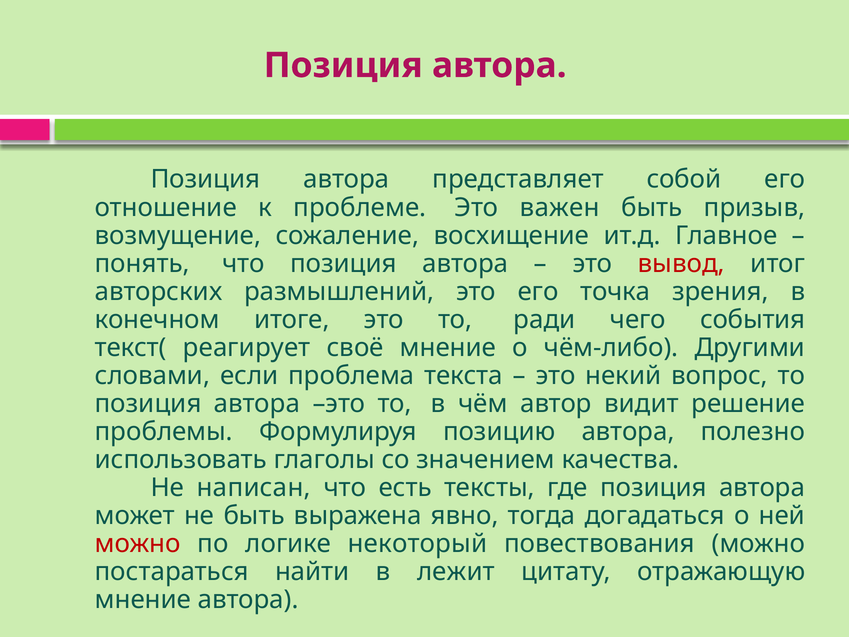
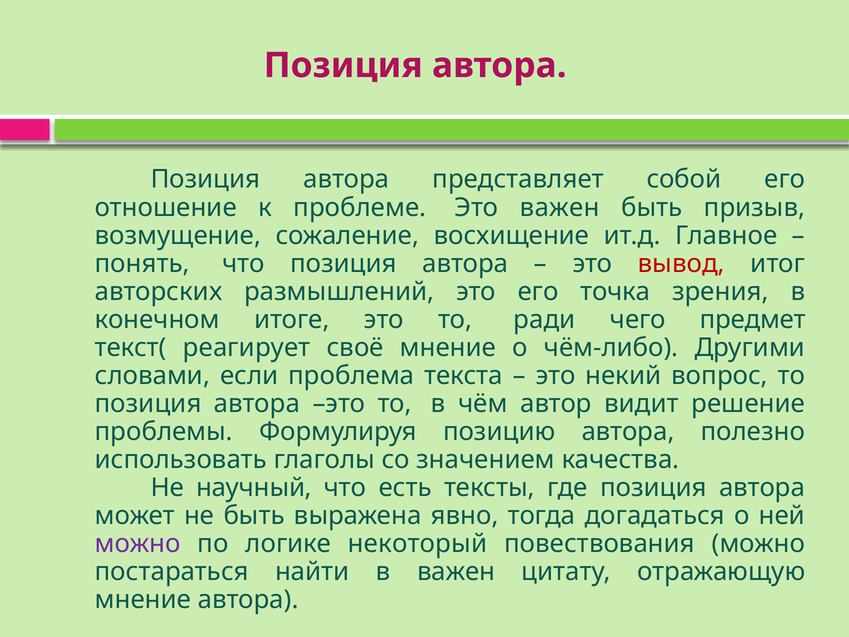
события: события -> предмет (753, 319)
написан: написан -> научный (254, 487)
можно colour: red -> purple (138, 543)
в лежит: лежит -> важен (456, 572)
